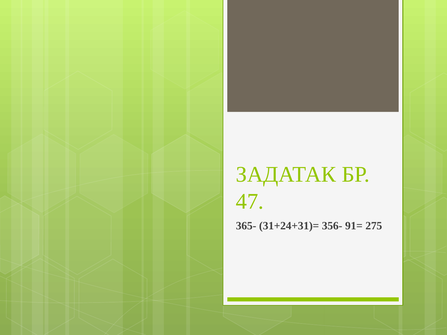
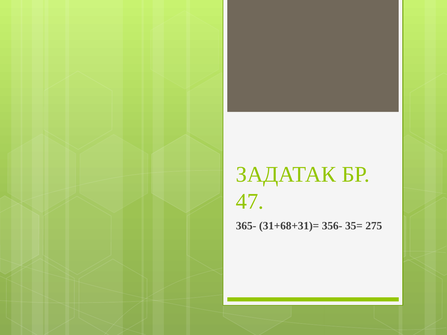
31+24+31)=: 31+24+31)= -> 31+68+31)= (289, 226)
91=: 91= -> 35= (354, 226)
